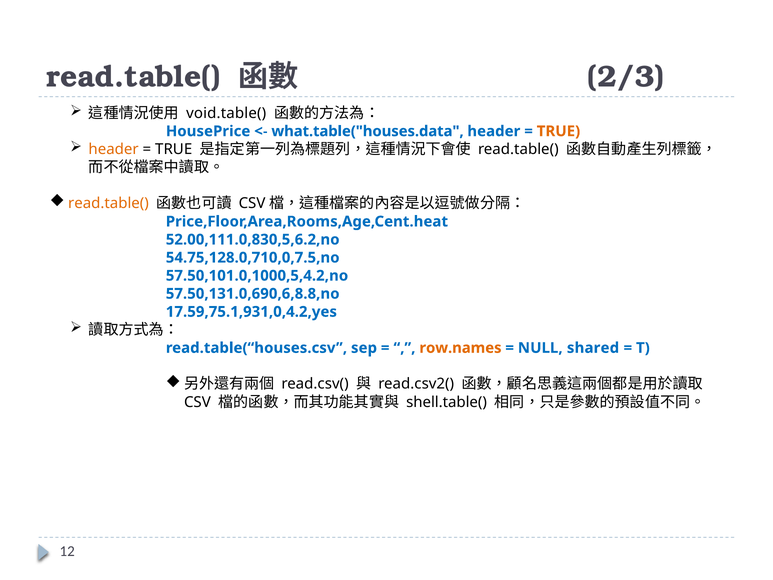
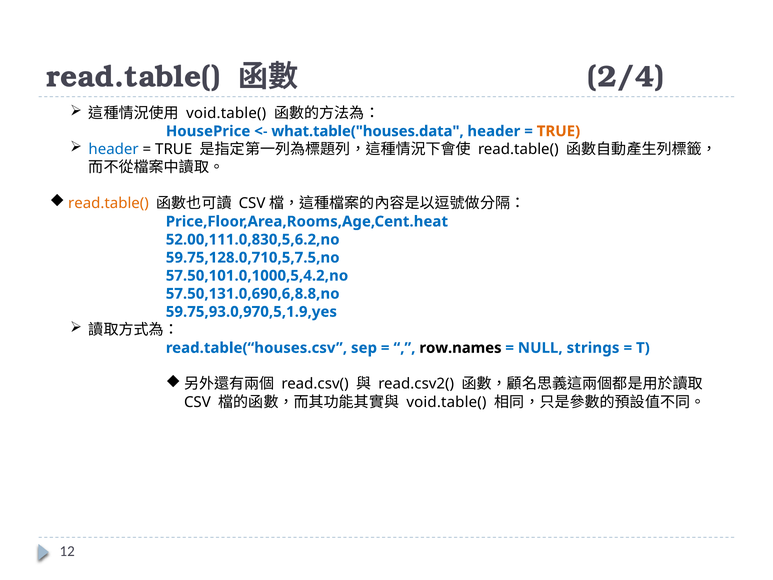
2/3: 2/3 -> 2/4 (626, 77)
header colour: orange -> blue (114, 149)
54.75,128.0,710,0,7.5,no: 54.75,128.0,710,0,7.5,no -> 59.75,128.0,710,5,7.5,no (253, 258)
17.59,75.1,931,0,4.2,yes: 17.59,75.1,931,0,4.2,yes -> 59.75,93.0,970,5,1.9,yes (251, 312)
row.names colour: orange -> black (460, 348)
shared: shared -> strings (593, 348)
shell.table(: shell.table( -> void.table( (446, 402)
